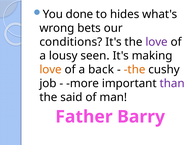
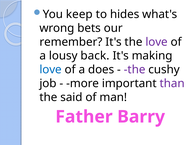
done: done -> keep (79, 14)
conditions: conditions -> remember (71, 42)
seen: seen -> back (95, 56)
love colour: orange -> blue (51, 70)
back: back -> does (101, 70)
the colour: orange -> purple (135, 70)
